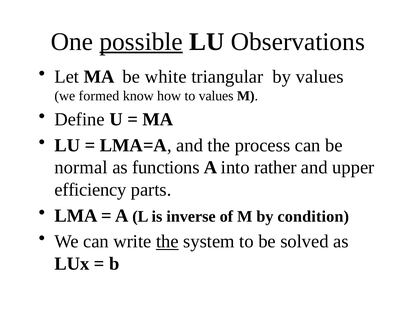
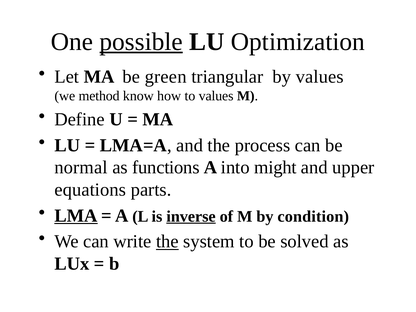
Observations: Observations -> Optimization (298, 42)
white: white -> green (166, 77)
formed: formed -> method (99, 96)
rather: rather -> might (275, 167)
efficiency: efficiency -> equations (90, 190)
LMA underline: none -> present (76, 216)
inverse underline: none -> present (191, 216)
